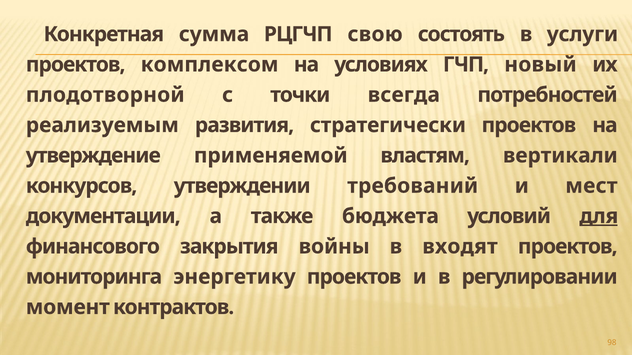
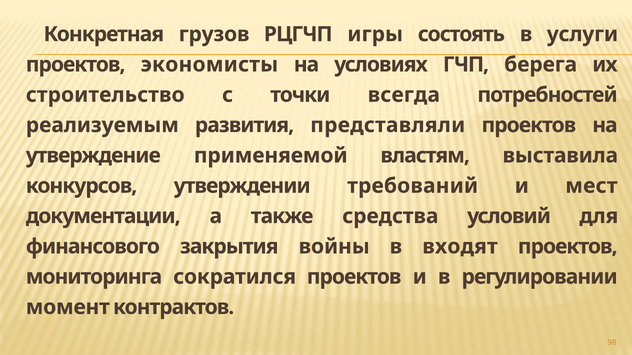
сумма: сумма -> грузов (214, 34)
свою: свою -> игры (375, 34)
комплексом: комплексом -> экономисты (209, 65)
новый: новый -> берега (541, 65)
плодотворной: плодотворной -> строительство (105, 95)
стратегически: стратегически -> представляли (388, 125)
вертикали: вертикали -> выставила (560, 156)
бюджета: бюджета -> средства (390, 216)
для underline: present -> none (599, 216)
энергетику: энергетику -> сократился (235, 277)
